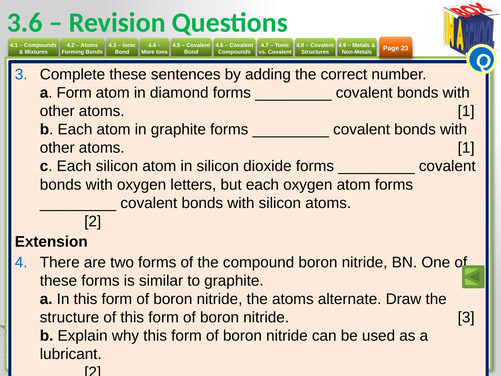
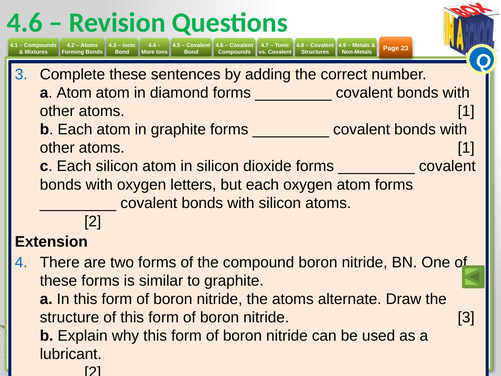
3.6: 3.6 -> 4.6 (25, 23)
a Form: Form -> Atom (74, 93)
